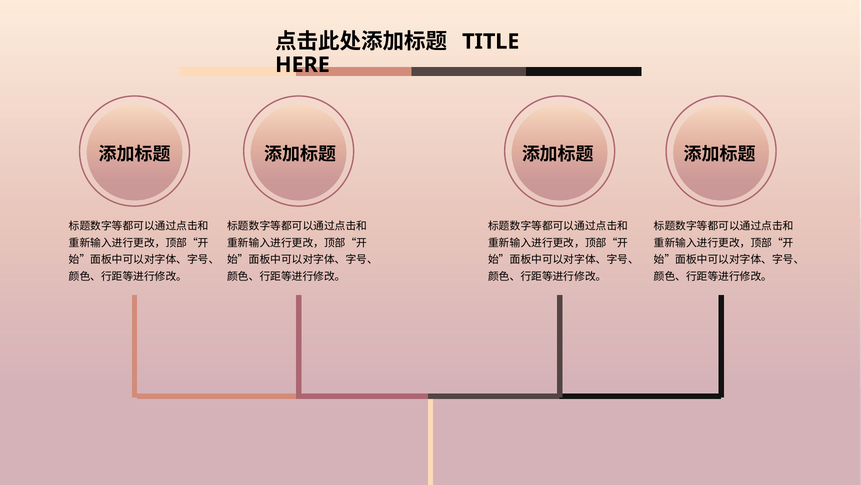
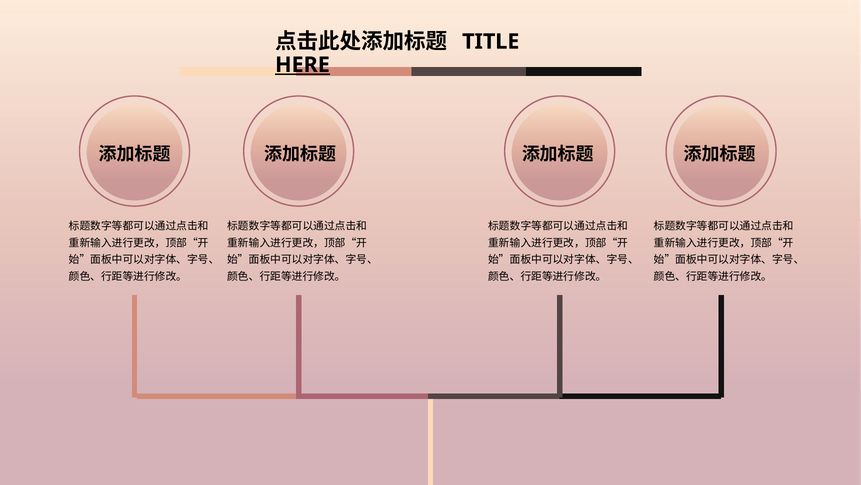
HERE underline: none -> present (302, 65)
